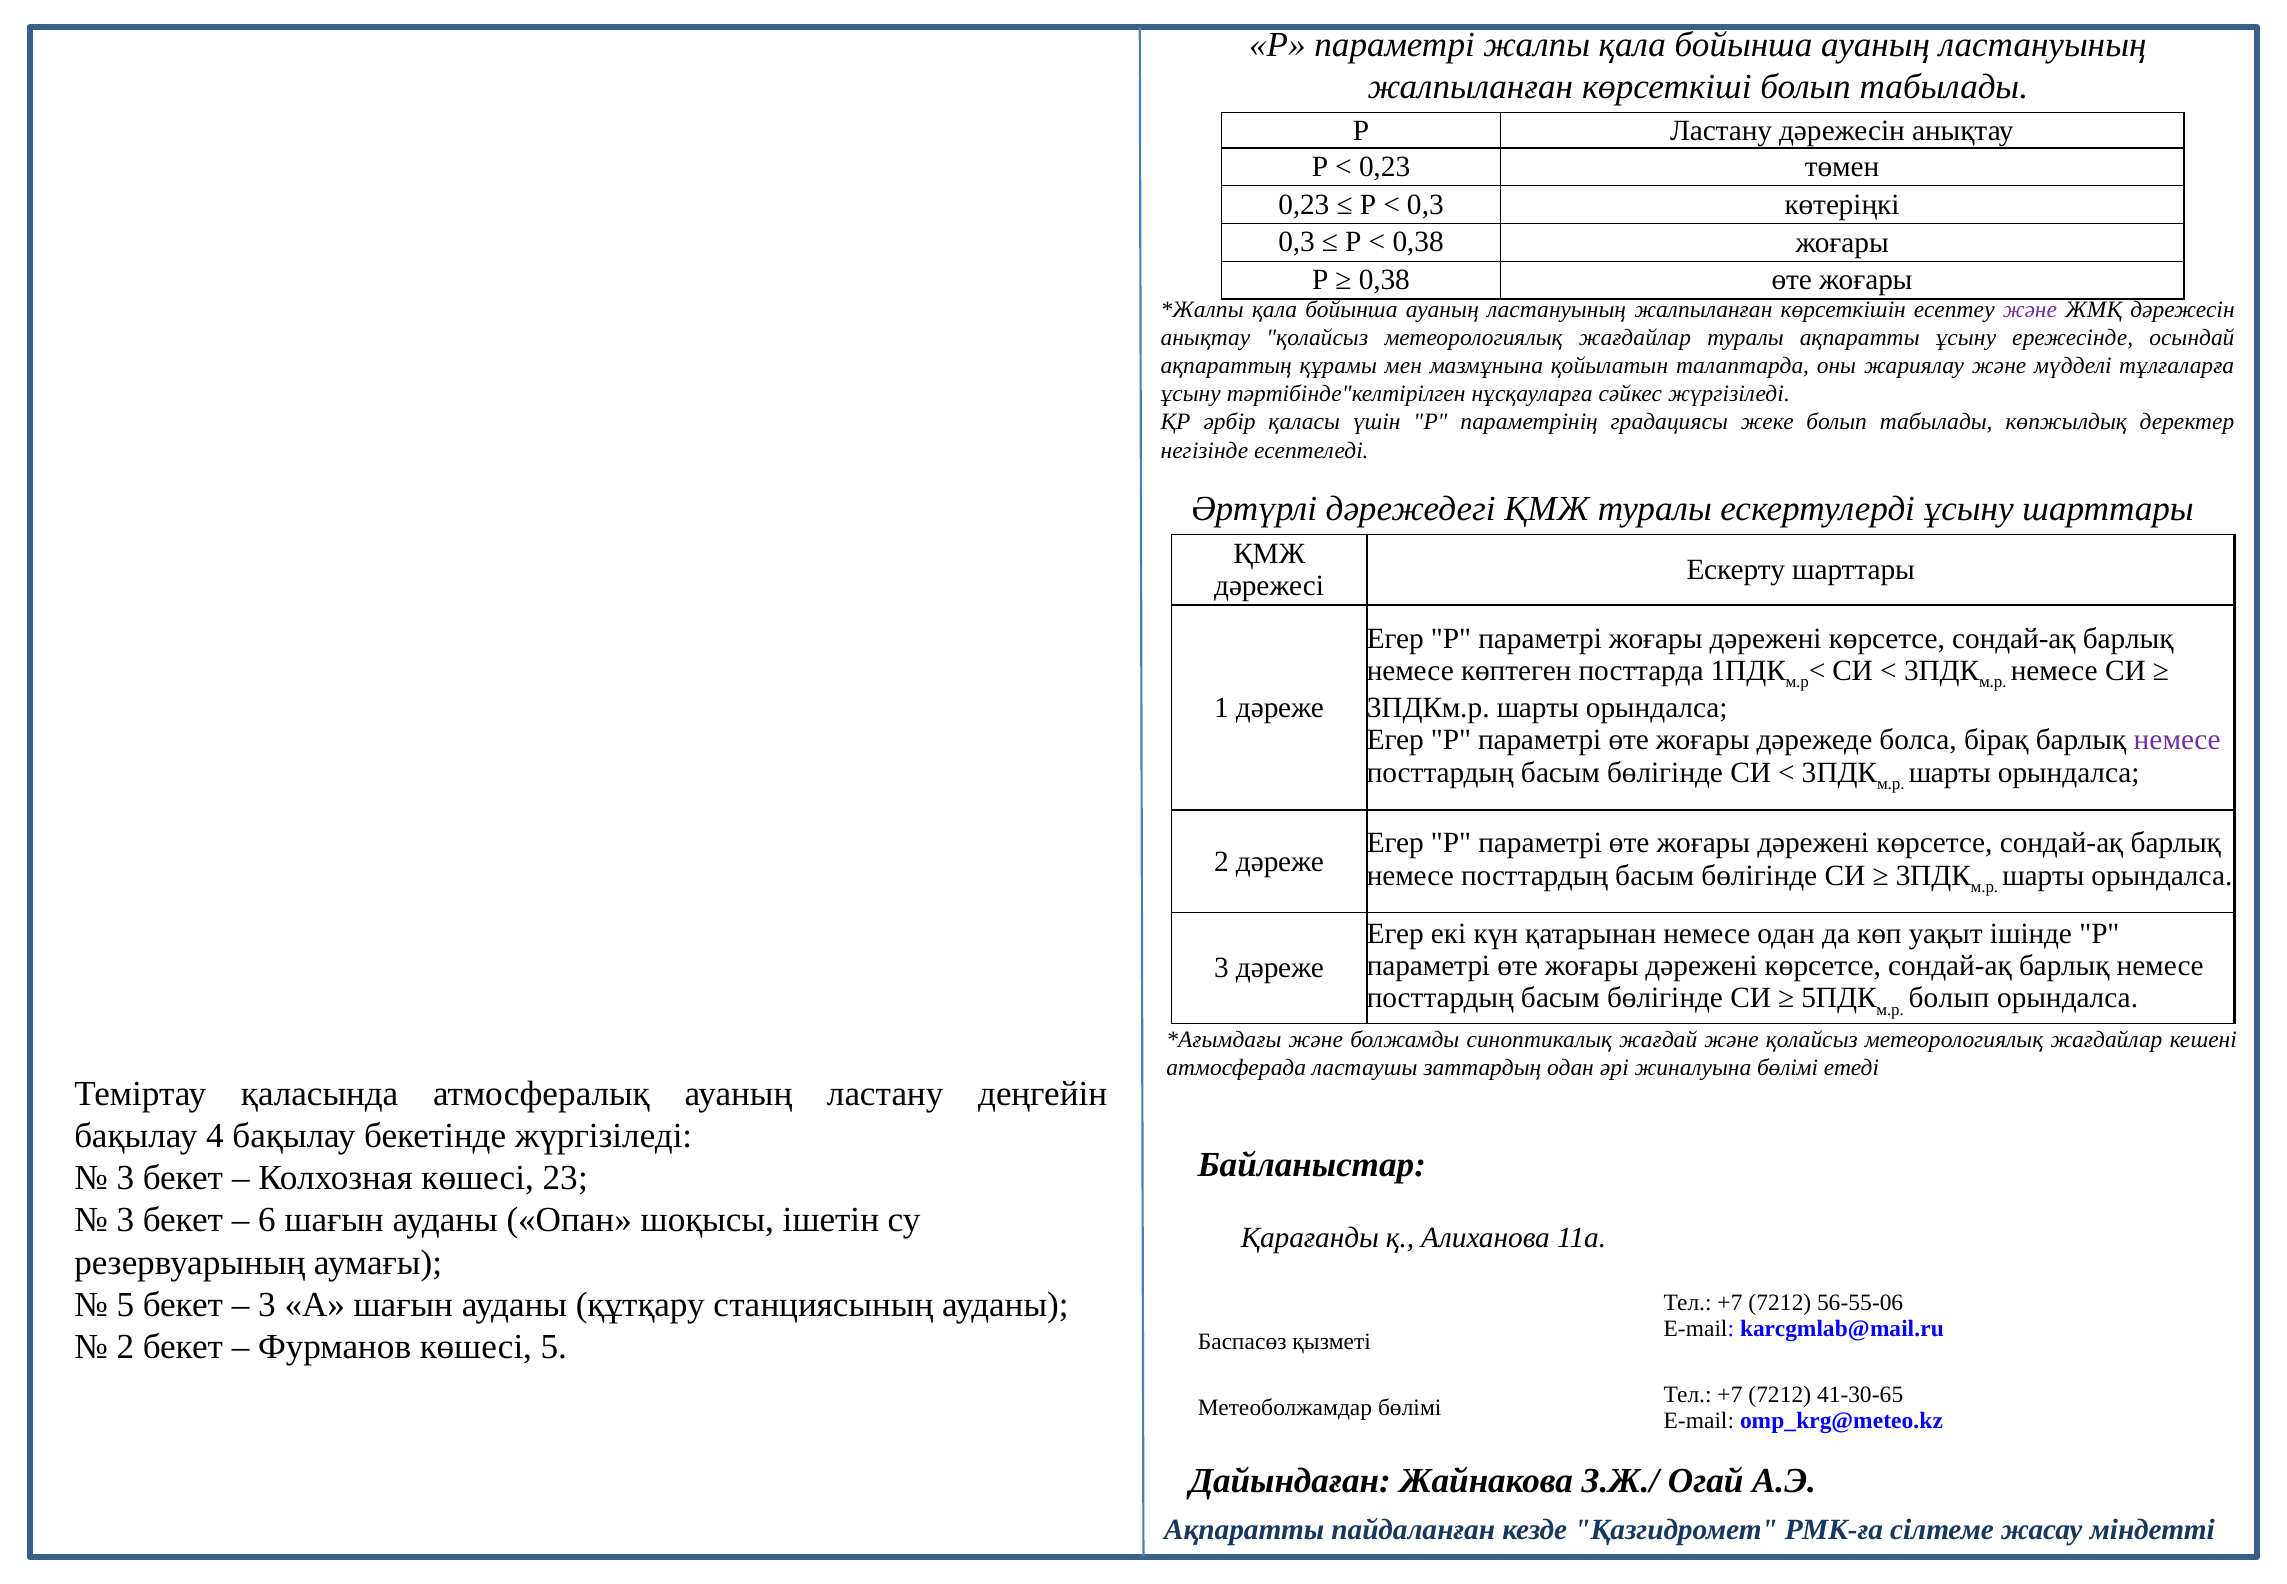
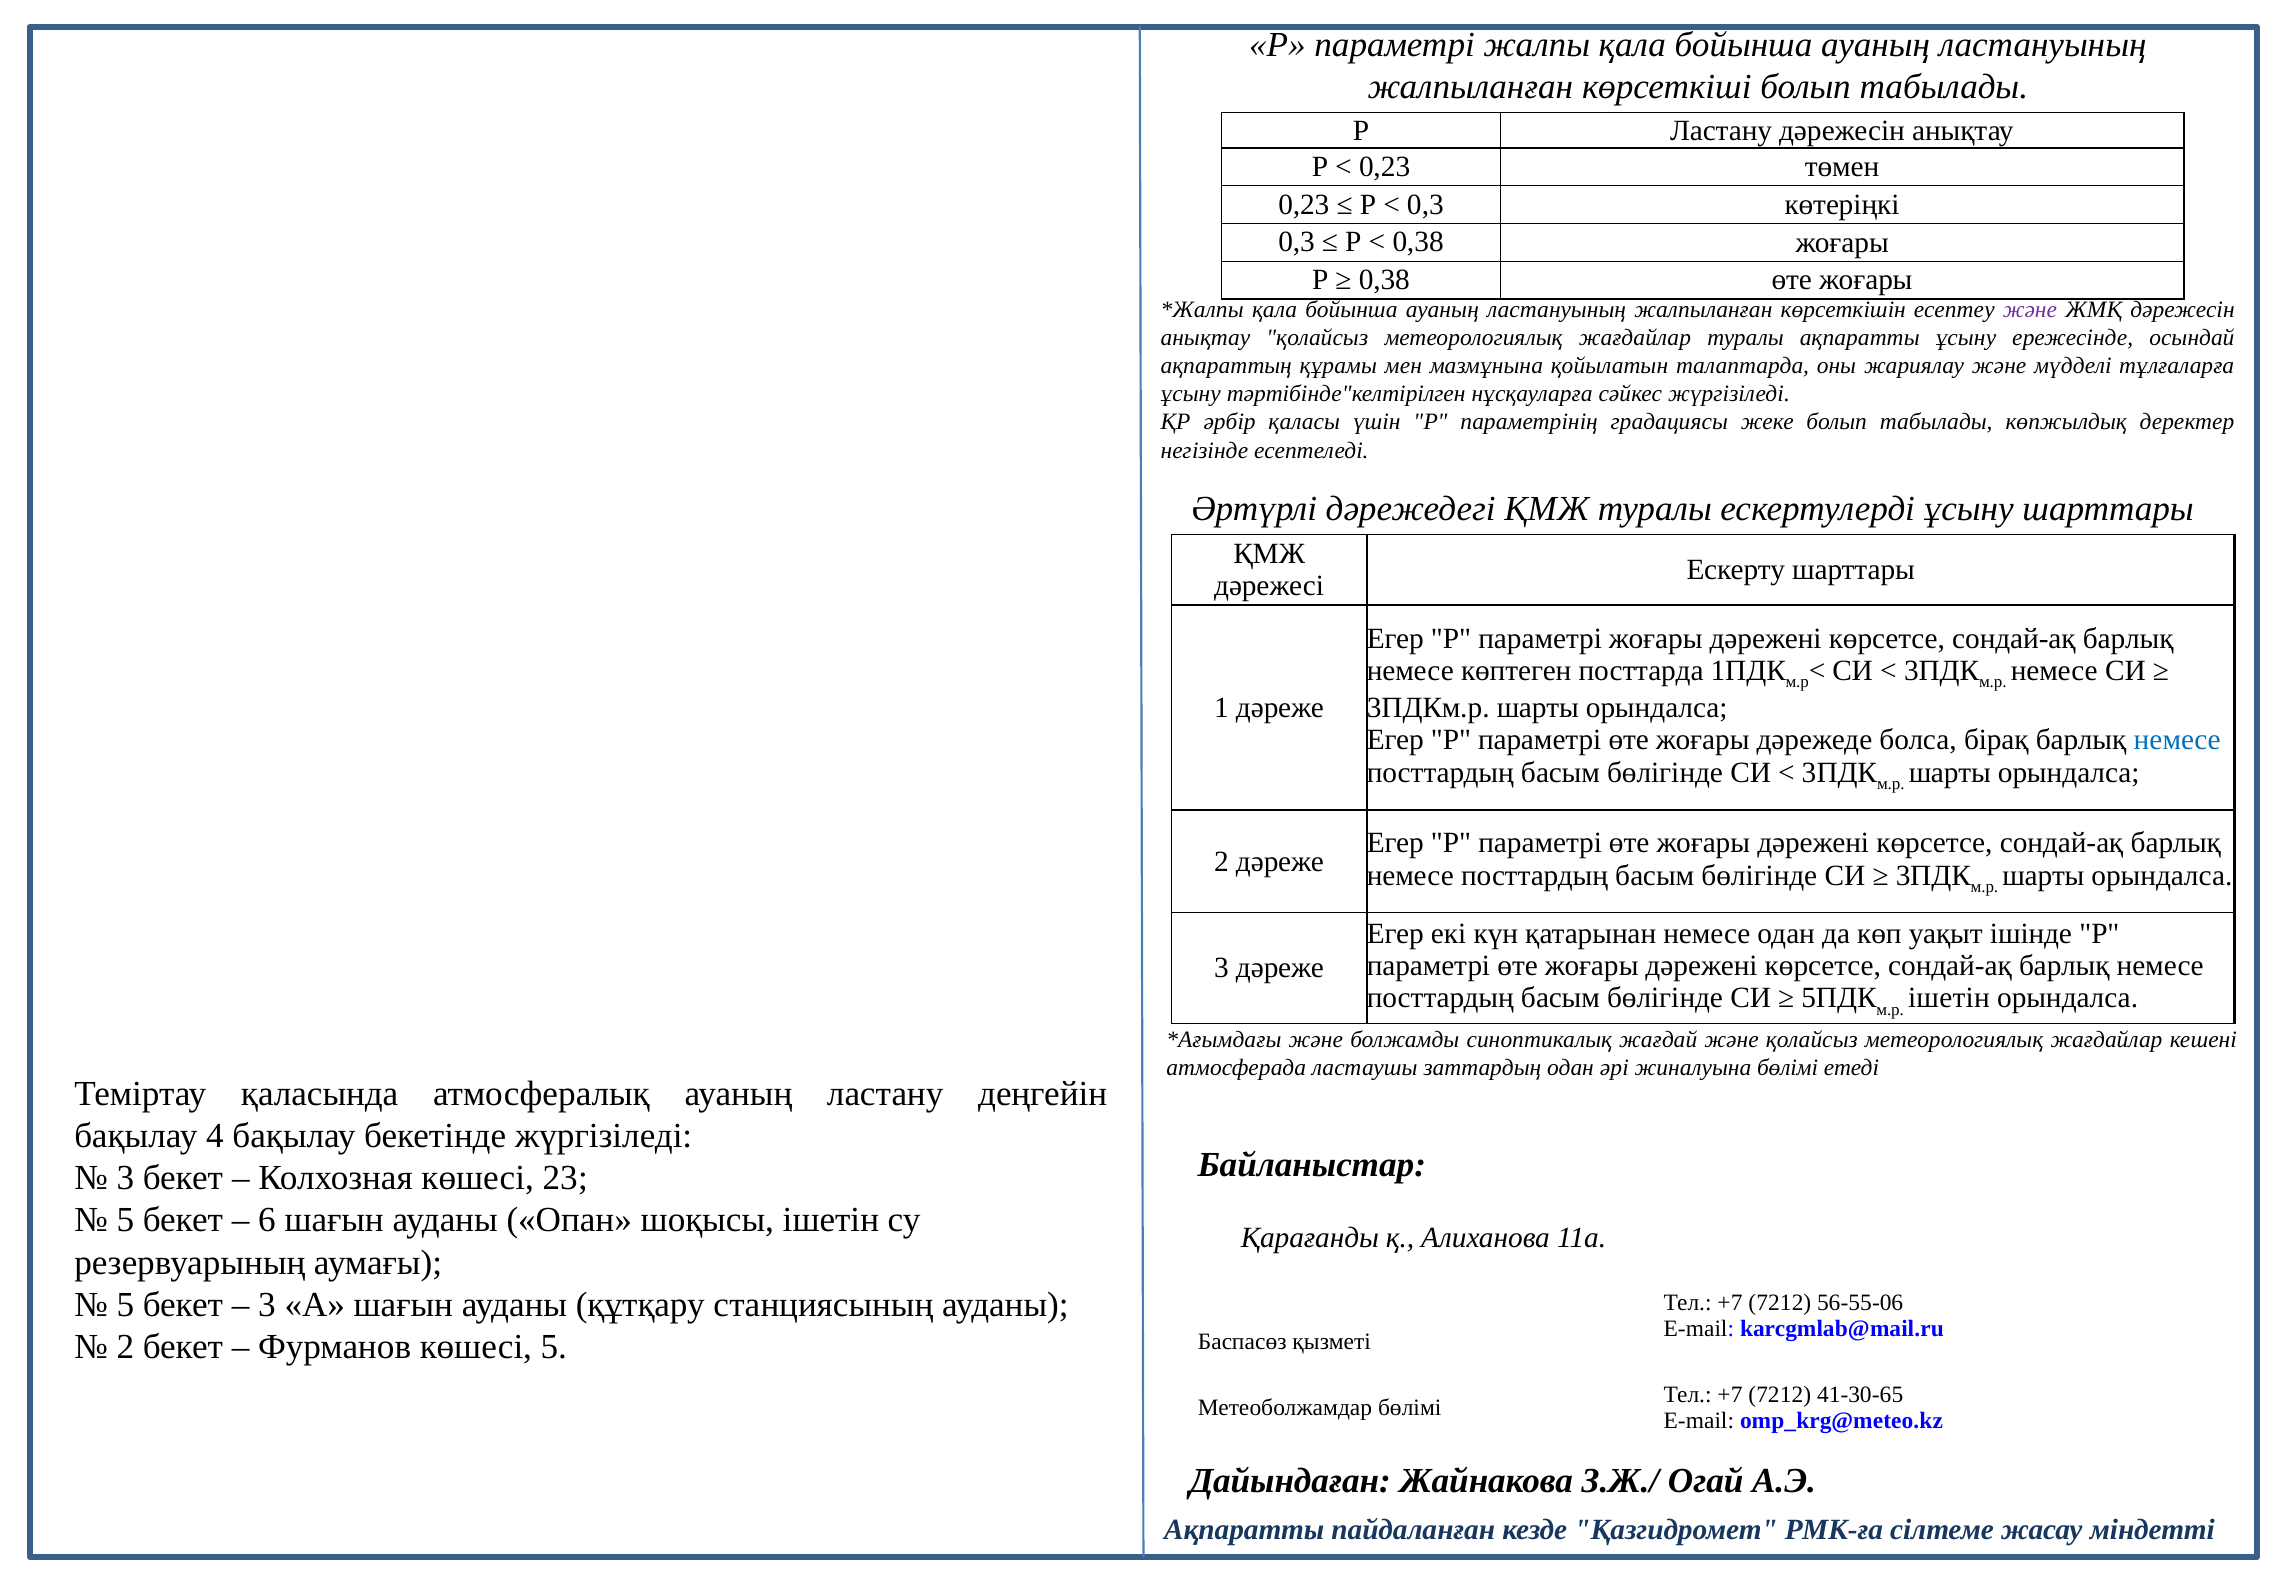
немесе colour: purple -> blue (2177, 740)
болып: болып -> ішетін (1949, 998)
3: 3 -> 5 (125, 1220)
